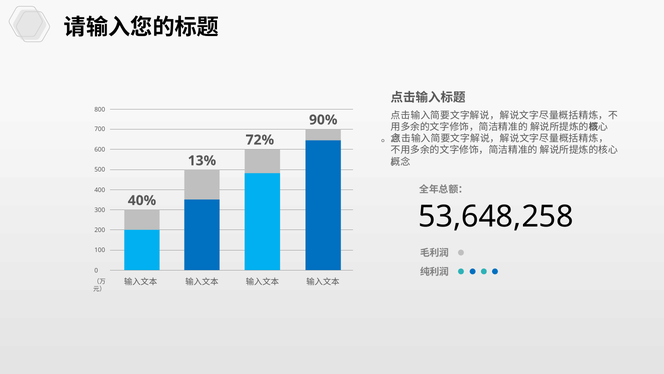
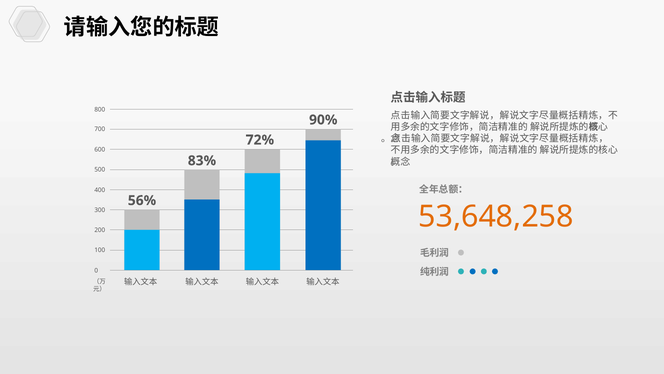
13%: 13% -> 83% (202, 160)
40%: 40% -> 56% (142, 200)
53,648,258 colour: black -> orange (496, 216)
